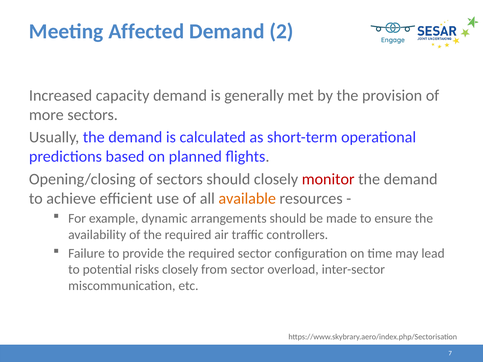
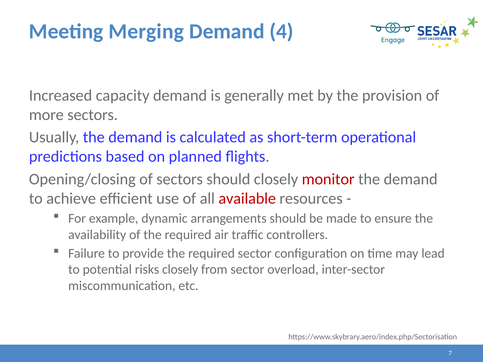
Affected: Affected -> Merging (146, 31)
2: 2 -> 4 (282, 31)
available colour: orange -> red (247, 198)
